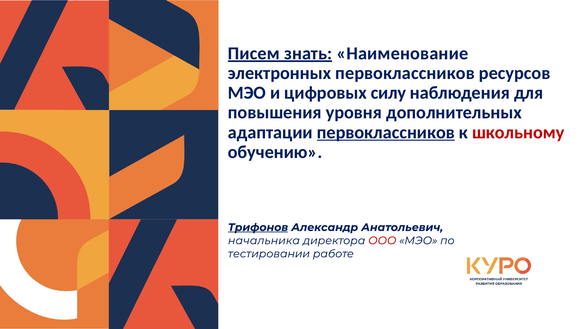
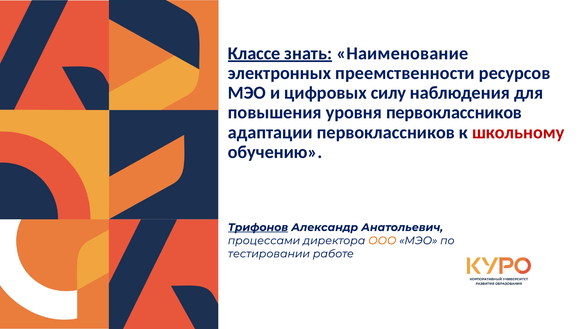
Писем: Писем -> Классе (254, 53)
электронных первоклассников: первоклассников -> преемственности (405, 73)
уровня дополнительных: дополнительных -> первоклассников (454, 112)
первоклассников underline: present -> none (386, 132)
начальника: начальника -> процессами (264, 240)
ООО colour: red -> orange (382, 240)
